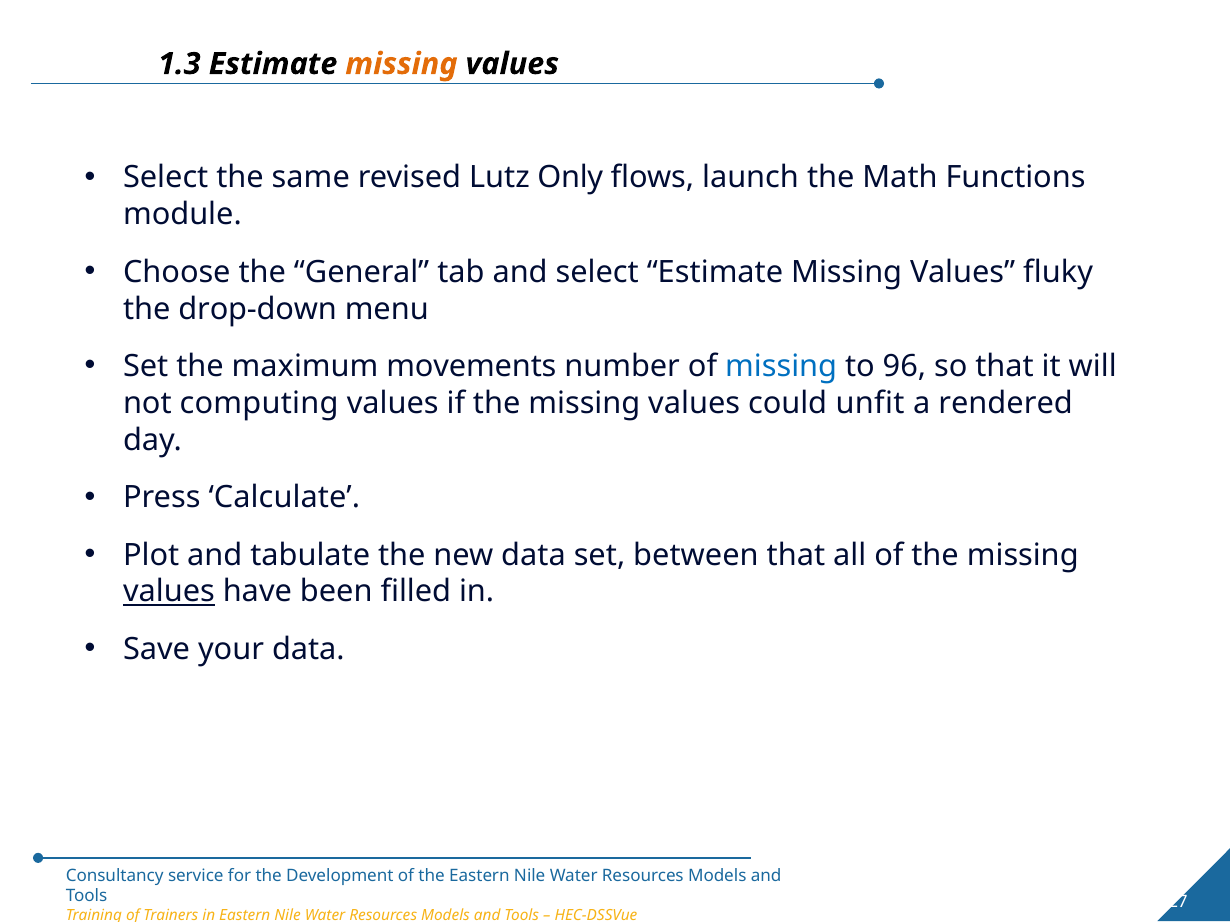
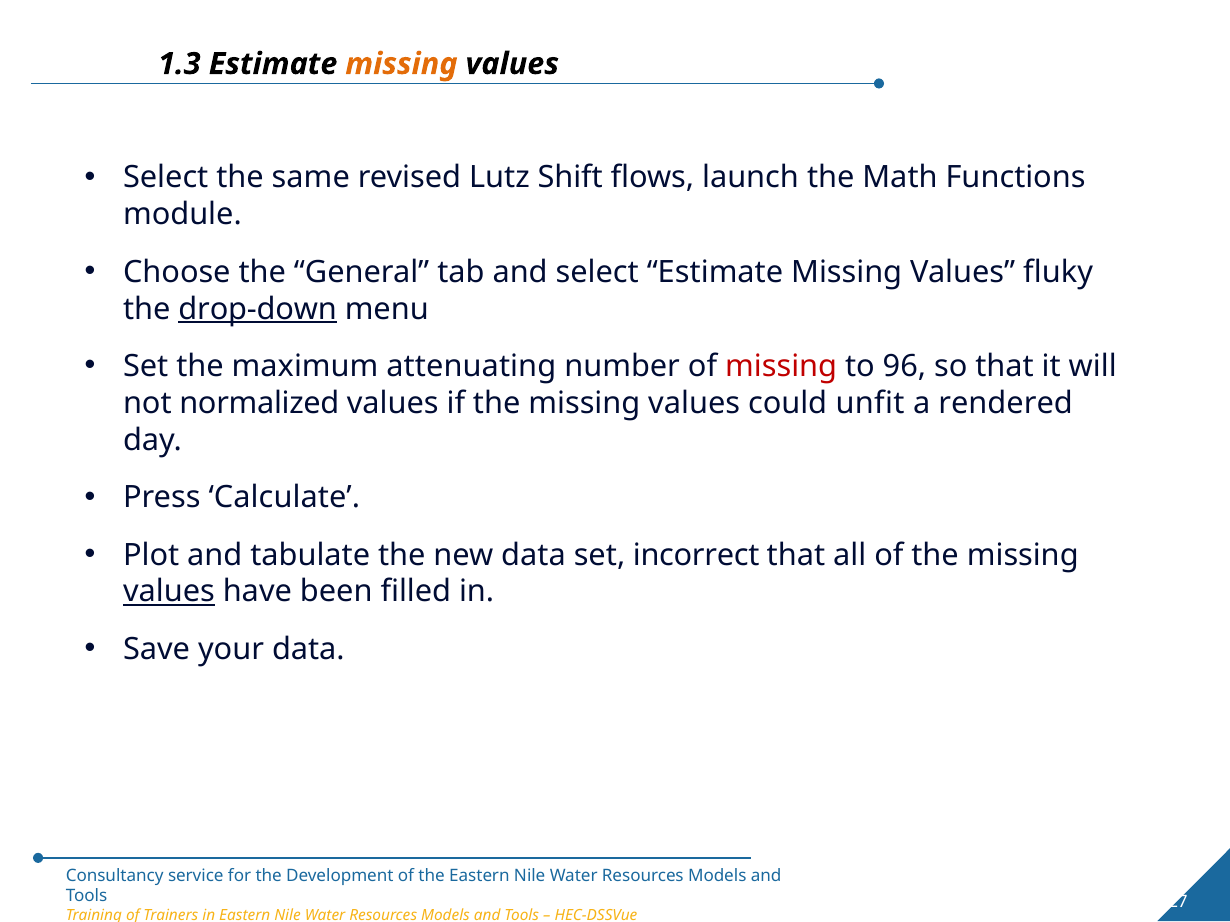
Only: Only -> Shift (570, 178)
drop-down underline: none -> present (258, 309)
movements: movements -> attenuating (471, 367)
missing colour: blue -> red (781, 367)
computing: computing -> normalized (259, 403)
between: between -> incorrect (696, 555)
